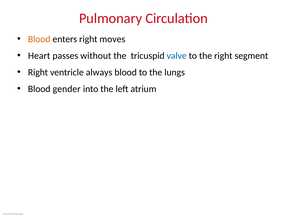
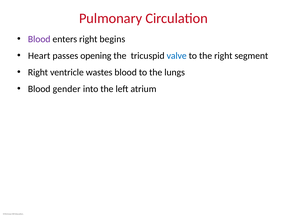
Blood colour: orange -> purple (39, 39)
moves: moves -> begins (112, 39)
without: without -> opening (96, 55)
always: always -> wastes (99, 72)
